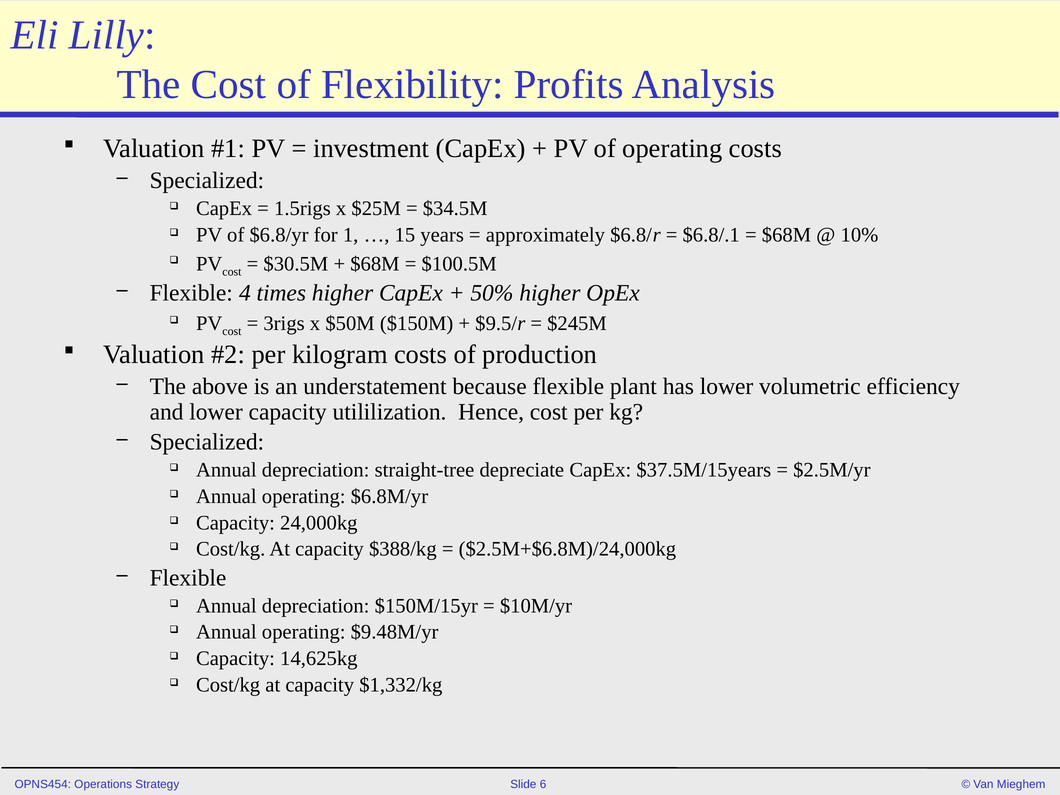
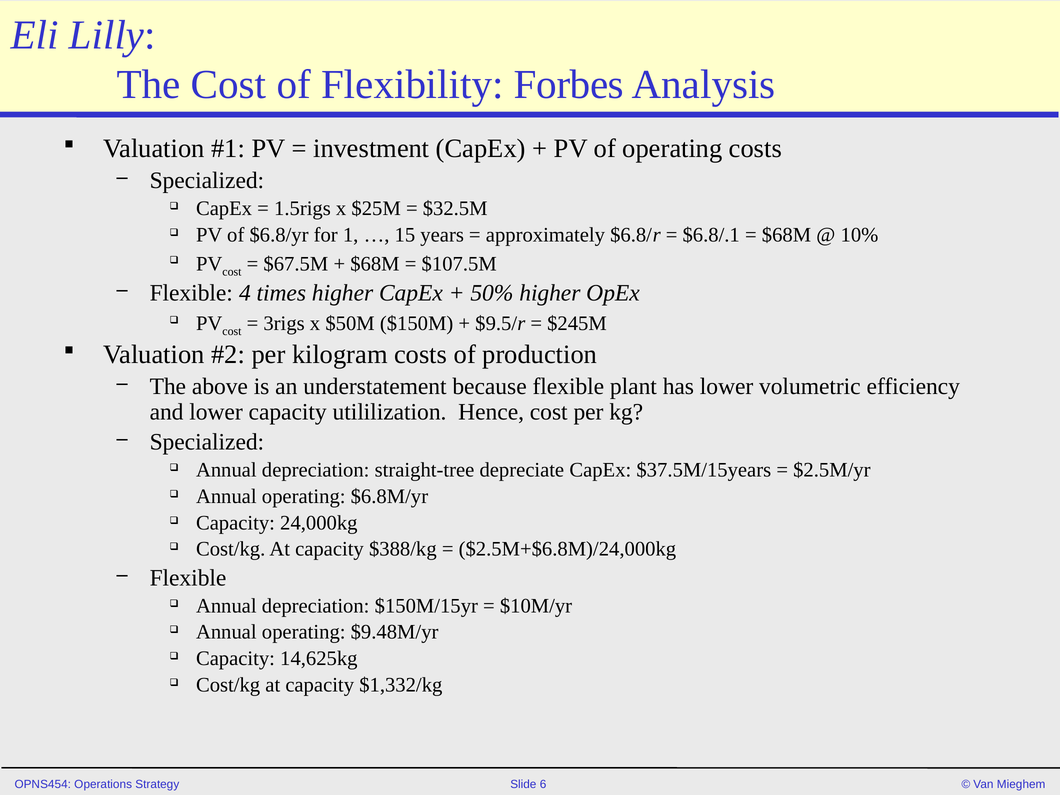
Profits: Profits -> Forbes (569, 84)
$34.5M: $34.5M -> $32.5M (455, 208)
$30.5M: $30.5M -> $67.5M (296, 264)
$100.5M: $100.5M -> $107.5M (459, 264)
